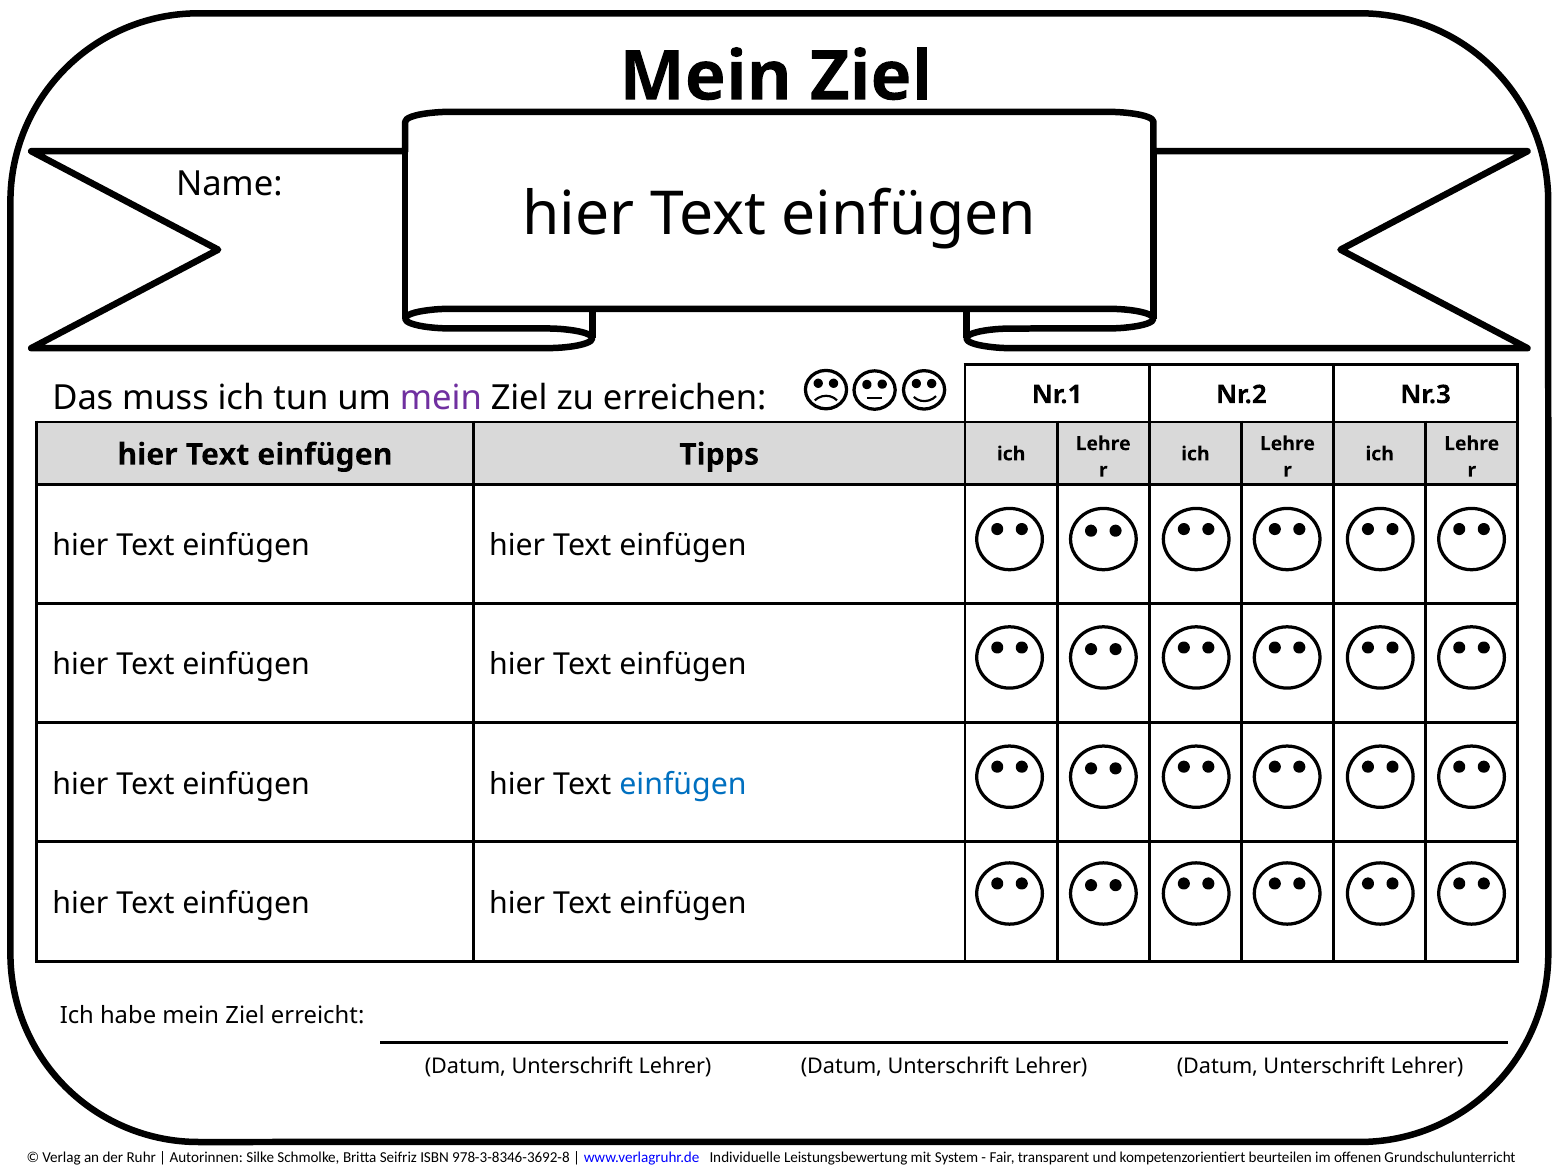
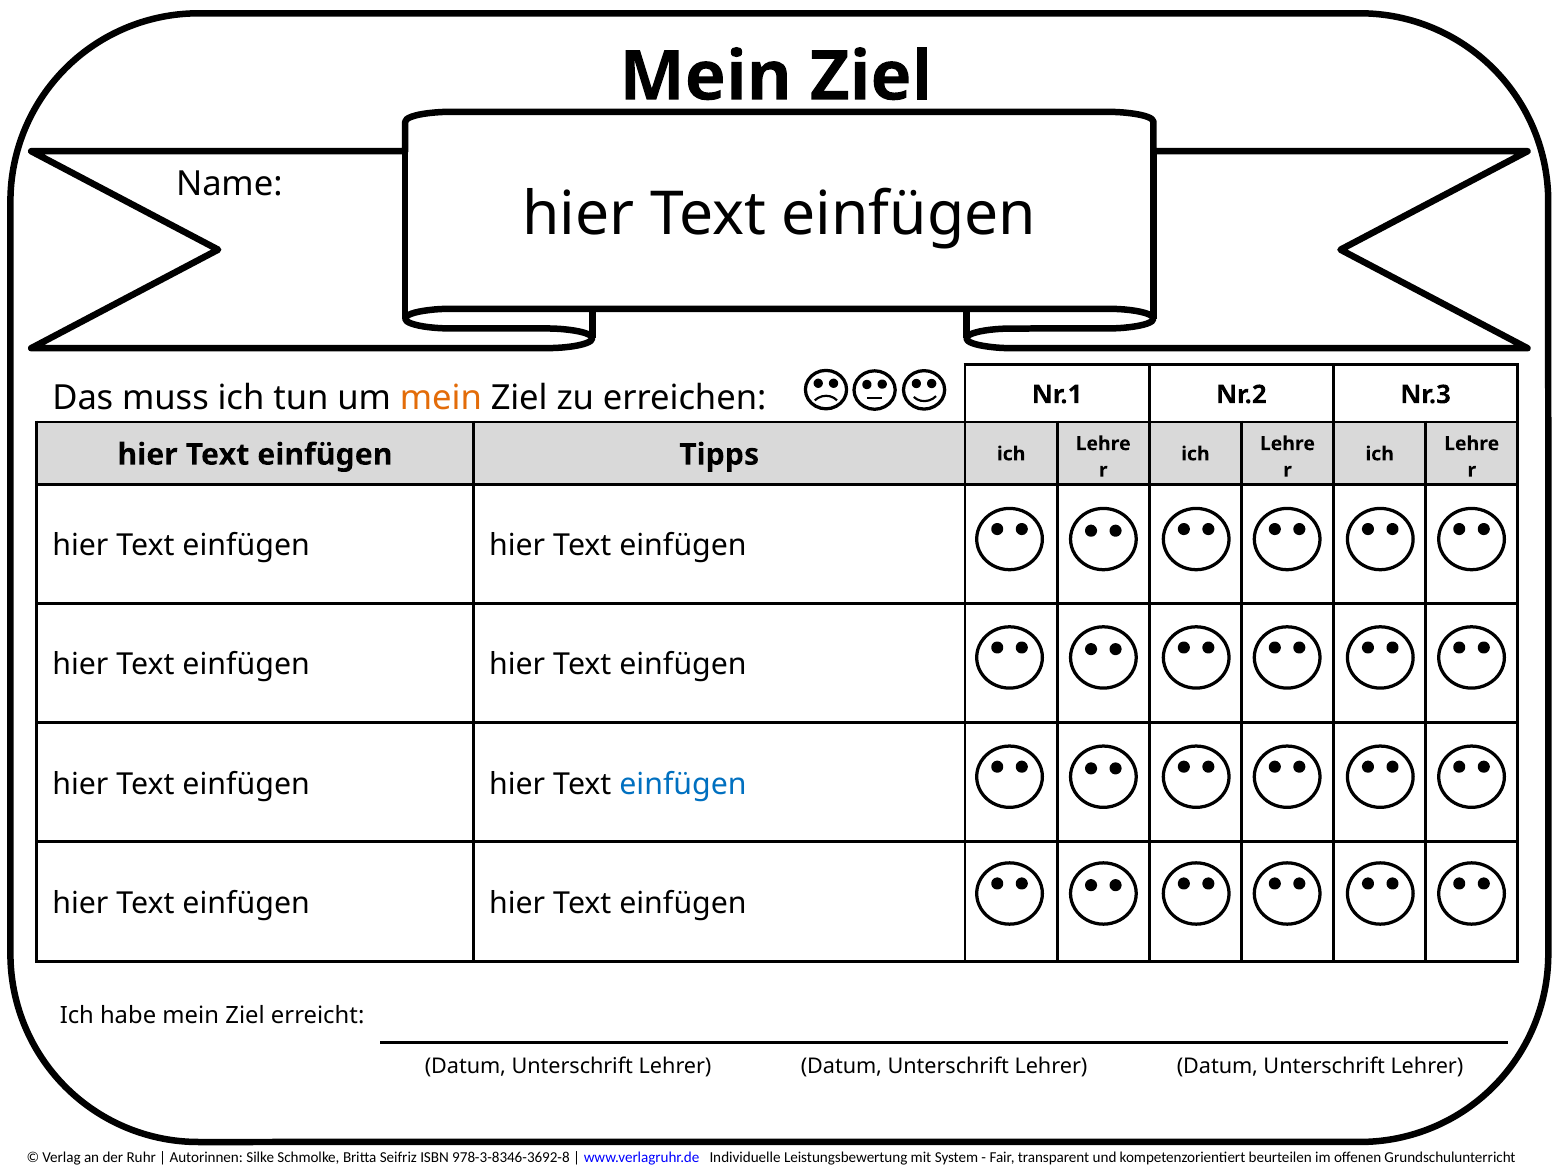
mein colour: purple -> orange (441, 398)
